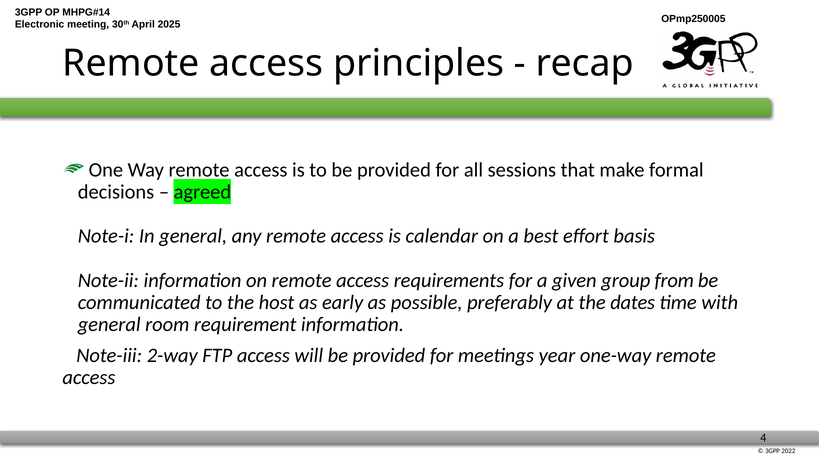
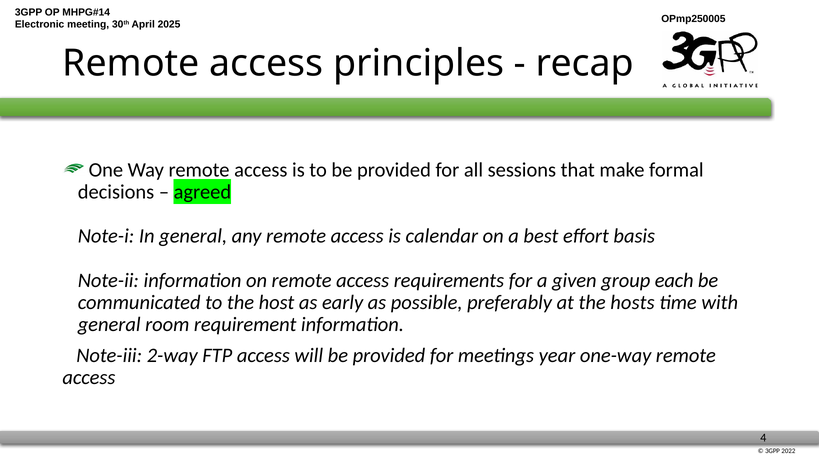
from: from -> each (674, 280)
dates: dates -> hosts (633, 302)
